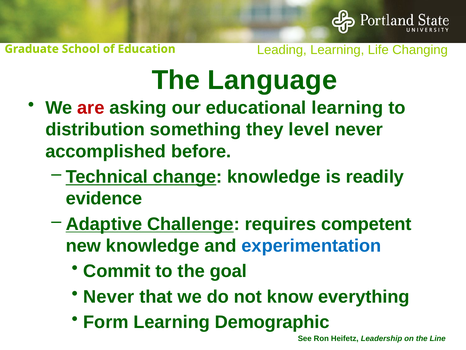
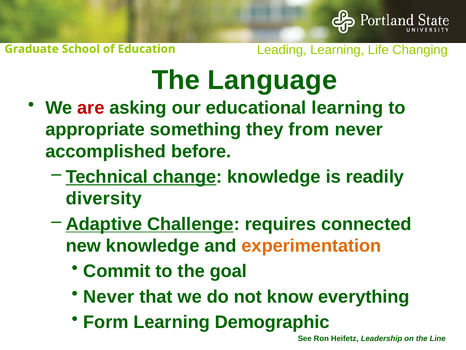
distribution: distribution -> appropriate (95, 129)
level: level -> from (309, 129)
evidence: evidence -> diversity (104, 198)
competent: competent -> connected (366, 224)
experimentation colour: blue -> orange (311, 245)
